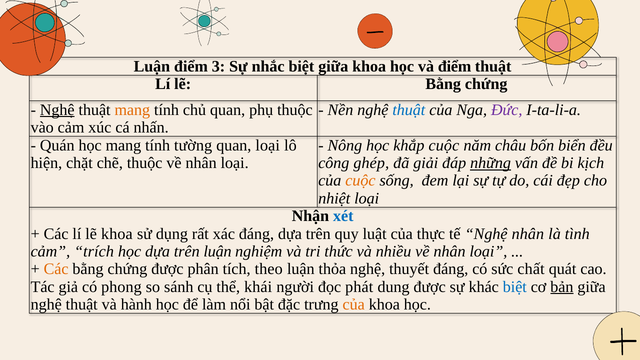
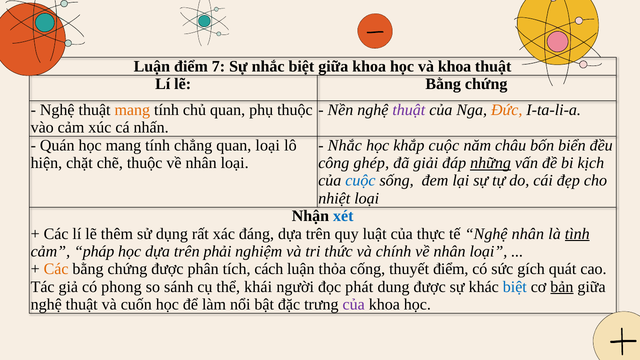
3: 3 -> 7 (219, 66)
và điểm: điểm -> khoa (455, 66)
Nghệ underline: present -> none (57, 110)
thuật colour: blue -> purple (409, 110)
Đức colour: purple -> orange (507, 110)
tường: tường -> chẳng (193, 145)
Nông: Nông -> Nhắc (345, 145)
cuộc colour: orange -> blue (360, 181)
lẽ khoa: khoa -> thêm (117, 234)
tình underline: none -> present (577, 234)
trích: trích -> pháp (94, 251)
trên luận: luận -> phải (218, 251)
nhiều: nhiều -> chính (394, 251)
theo: theo -> cách (269, 269)
thỏa nghệ: nghệ -> cống (368, 269)
thuyết đáng: đáng -> điểm (451, 269)
chất: chất -> gích (531, 269)
hành: hành -> cuốn (136, 305)
của colour: orange -> purple (354, 305)
